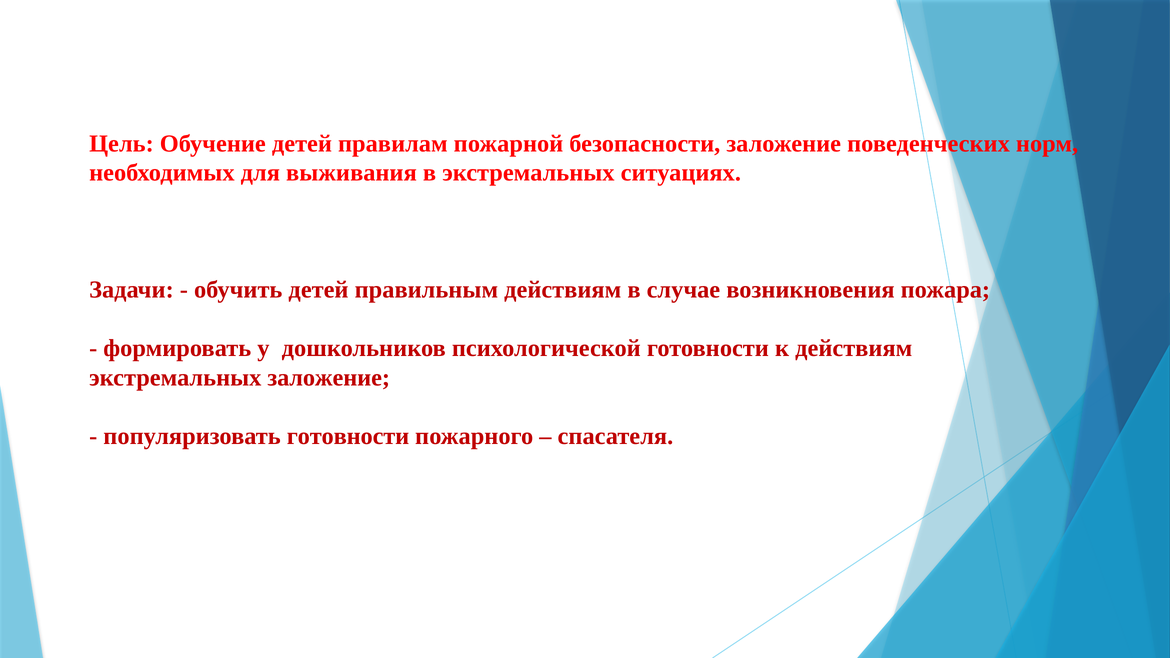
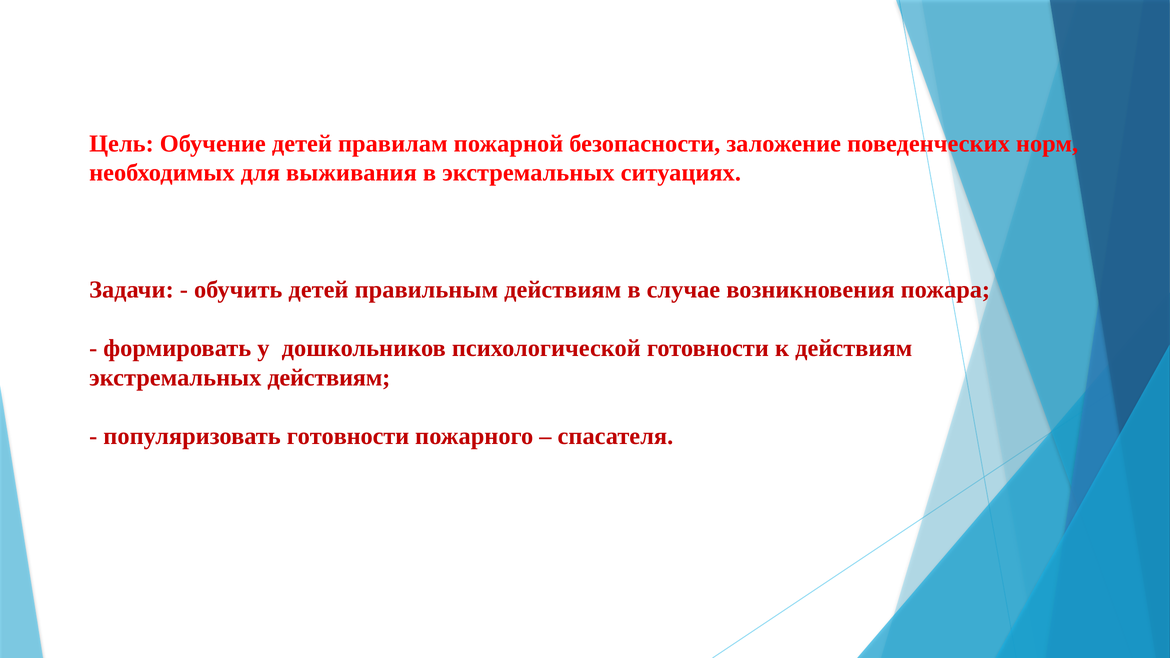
экстремальных заложение: заложение -> действиям (329, 378)
